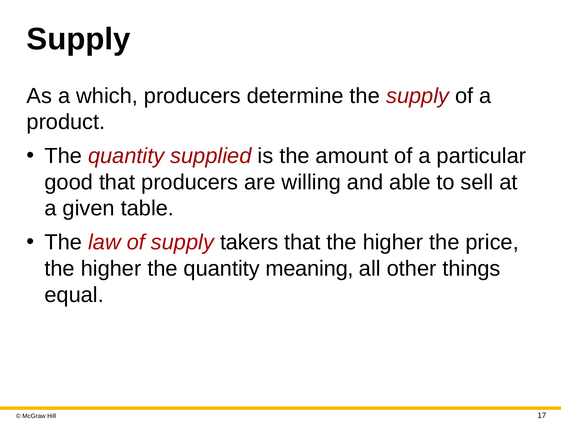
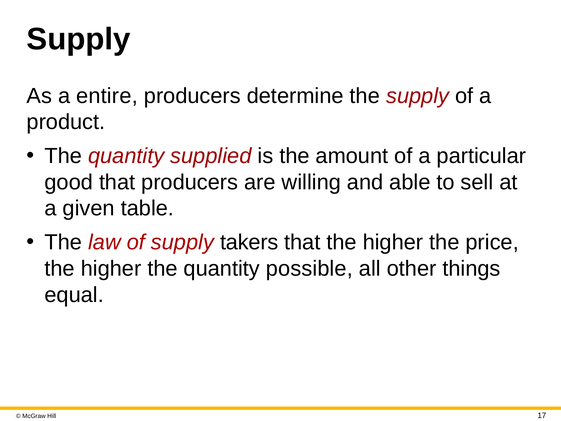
which: which -> entire (107, 96)
meaning: meaning -> possible (309, 269)
